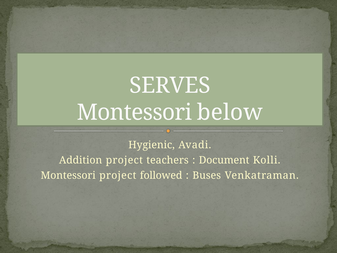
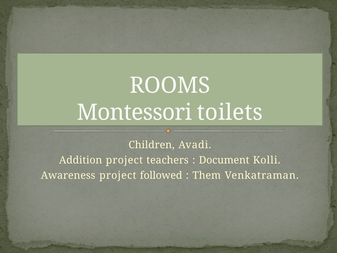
SERVES: SERVES -> ROOMS (170, 85)
below: below -> toilets (230, 112)
Hygienic: Hygienic -> Children (152, 145)
Montessori: Montessori -> Awareness (68, 175)
Buses: Buses -> Them (207, 175)
